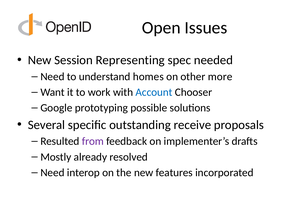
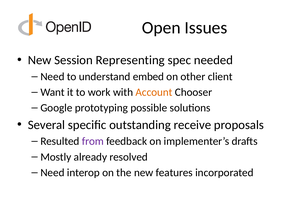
homes: homes -> embed (148, 76)
more: more -> client (220, 76)
Account colour: blue -> orange (154, 92)
